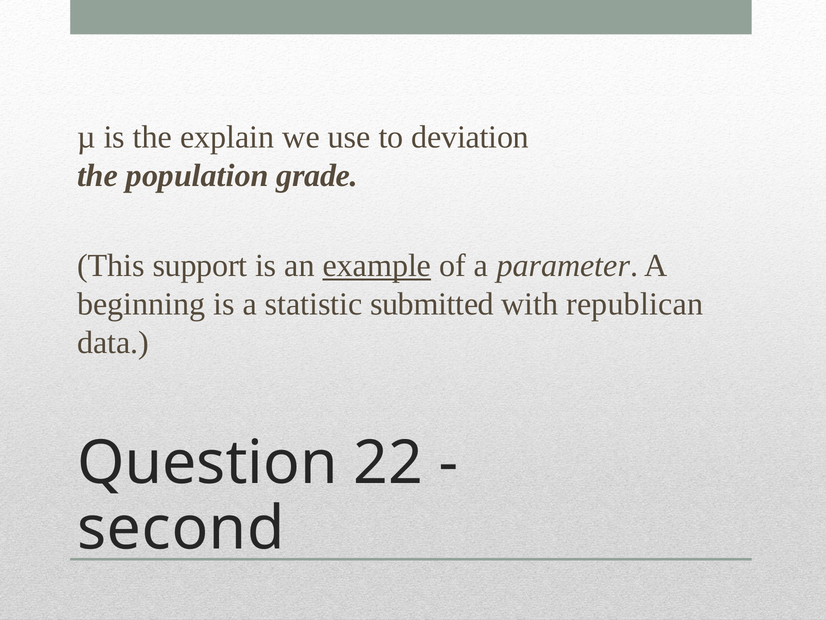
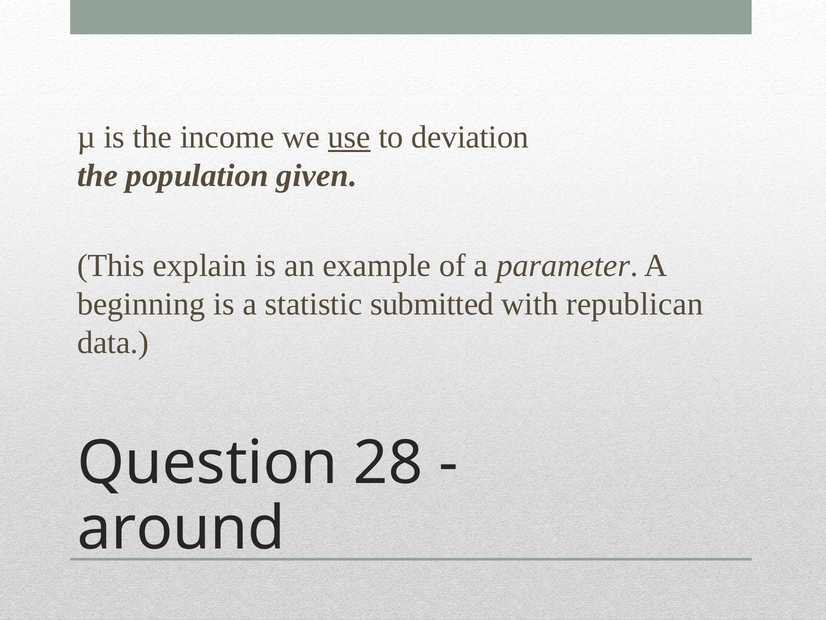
explain: explain -> income (227, 137)
use underline: none -> present (349, 137)
grade: grade -> given (317, 176)
support: support -> explain (200, 265)
example underline: present -> none (377, 265)
22: 22 -> 28 (388, 463)
second: second -> around (181, 528)
